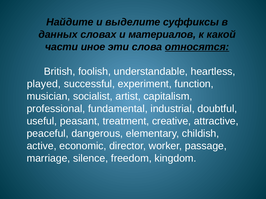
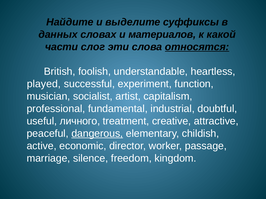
иное: иное -> слог (93, 47)
peasant: peasant -> личного (80, 121)
dangerous underline: none -> present (97, 134)
